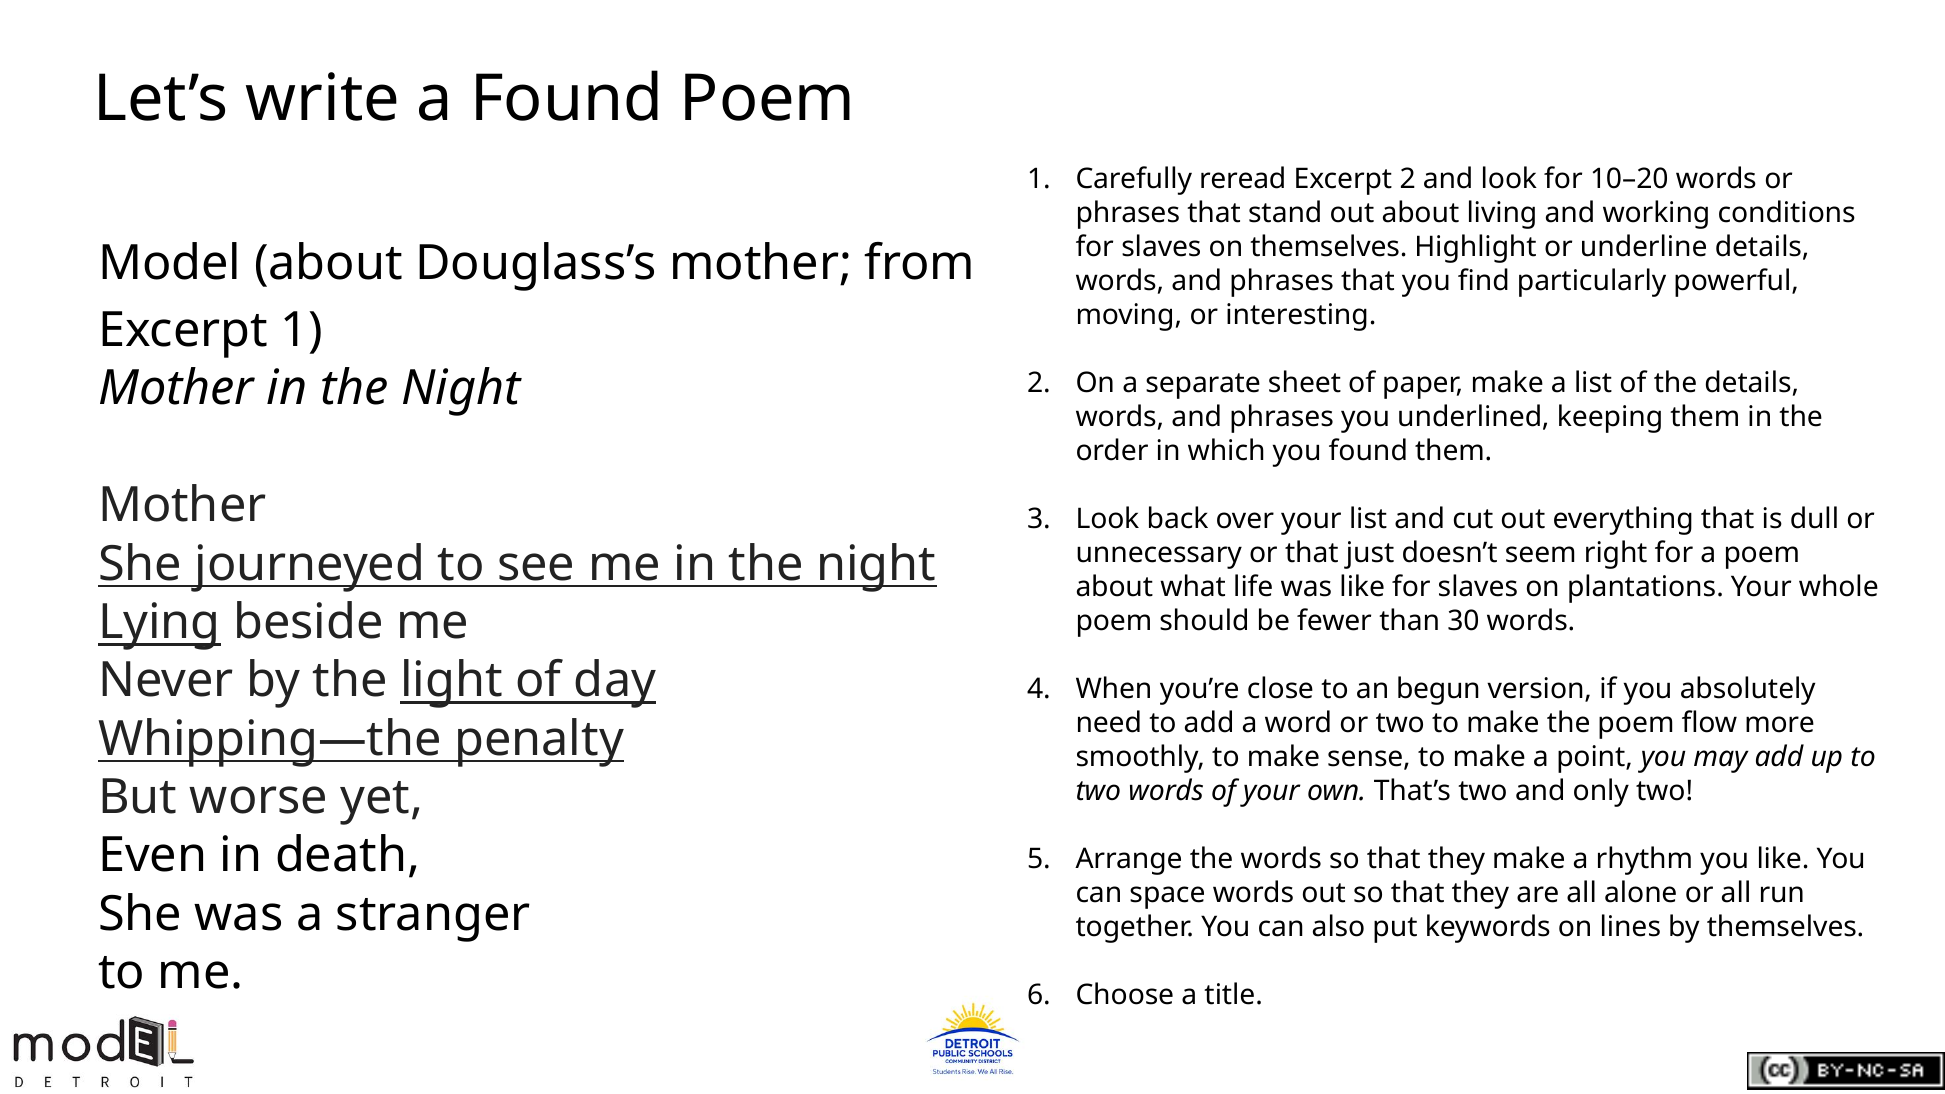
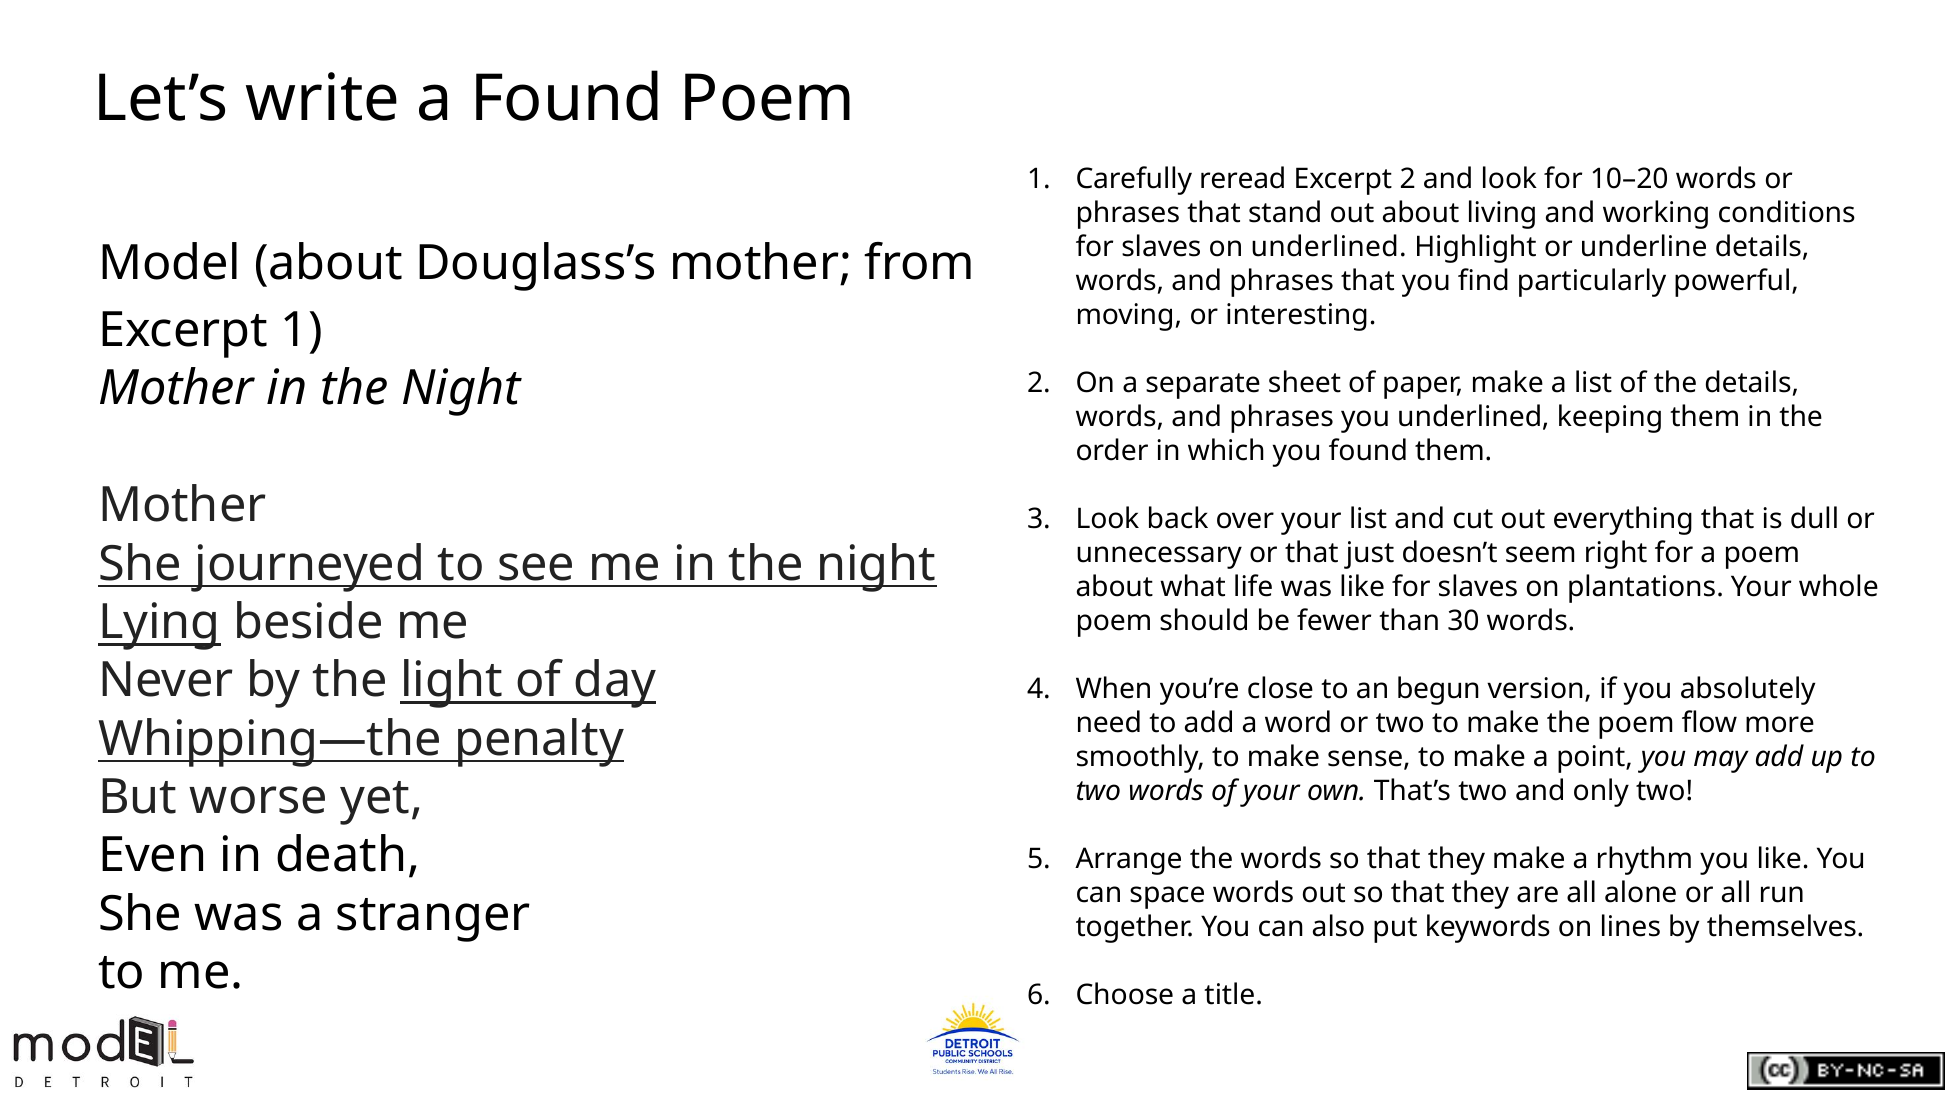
on themselves: themselves -> underlined (1329, 247)
